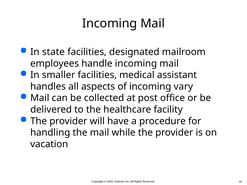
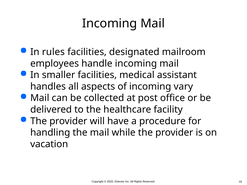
state: state -> rules (53, 52)
